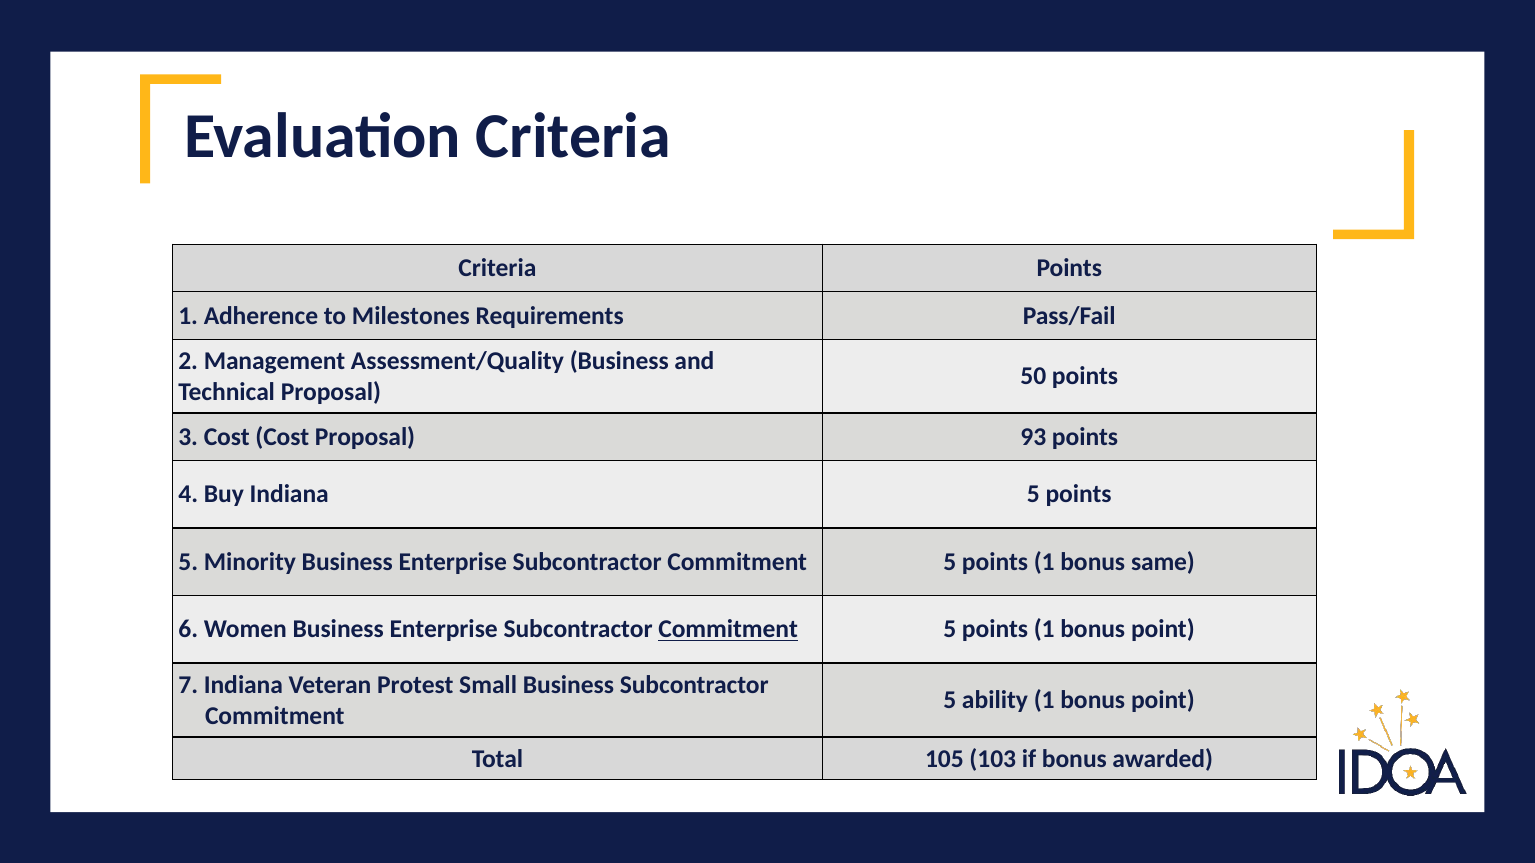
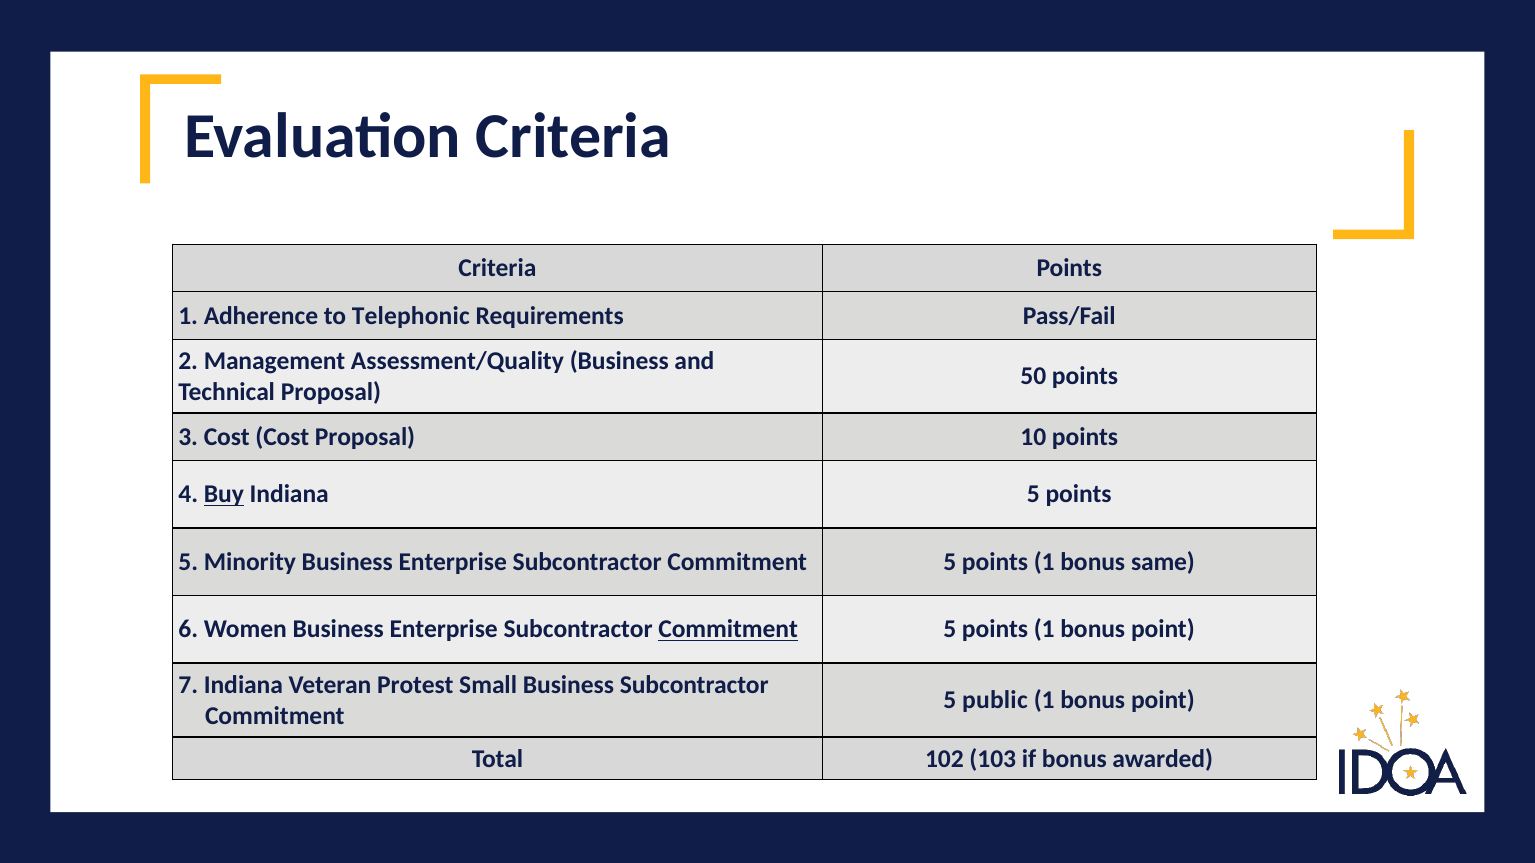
Milestones: Milestones -> Telephonic (411, 316)
93: 93 -> 10 (1033, 437)
Buy underline: none -> present (224, 495)
ability: ability -> public (995, 701)
105: 105 -> 102 (944, 759)
